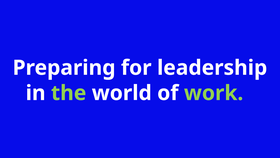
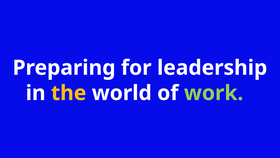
the colour: light green -> yellow (69, 93)
